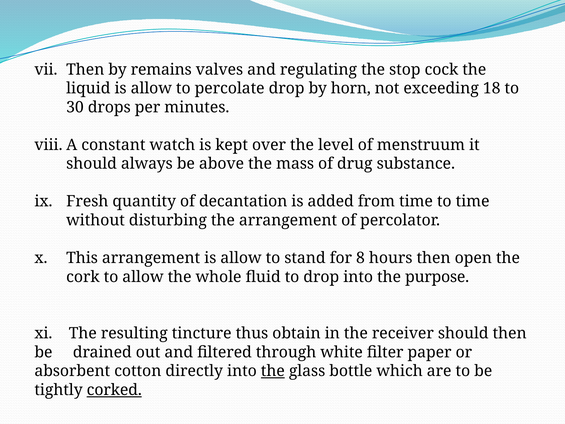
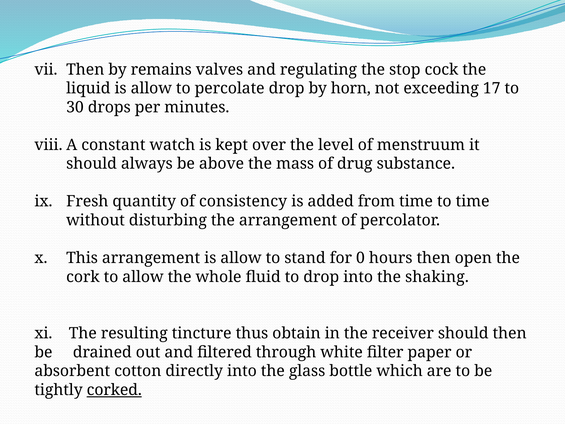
18: 18 -> 17 (492, 88)
decantation: decantation -> consistency (243, 201)
8: 8 -> 0 (360, 258)
purpose: purpose -> shaking (437, 277)
the underline: present -> none (273, 371)
